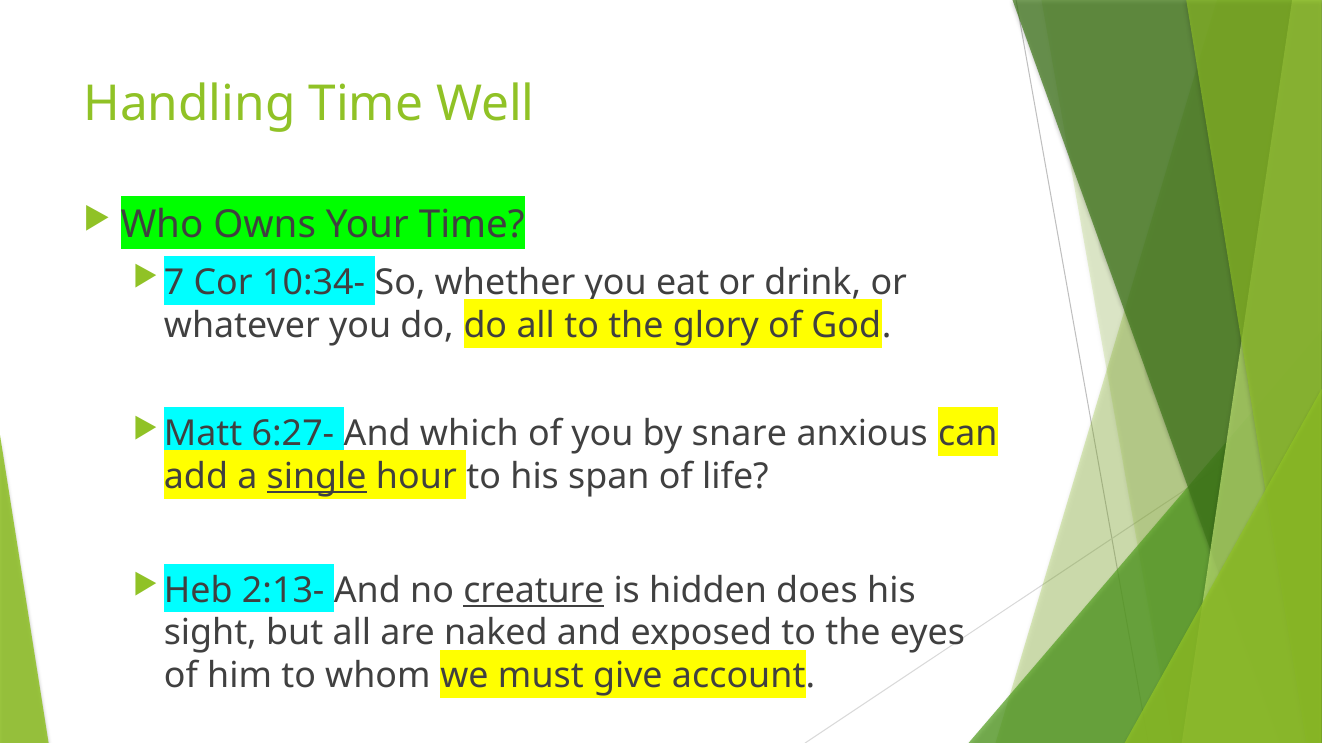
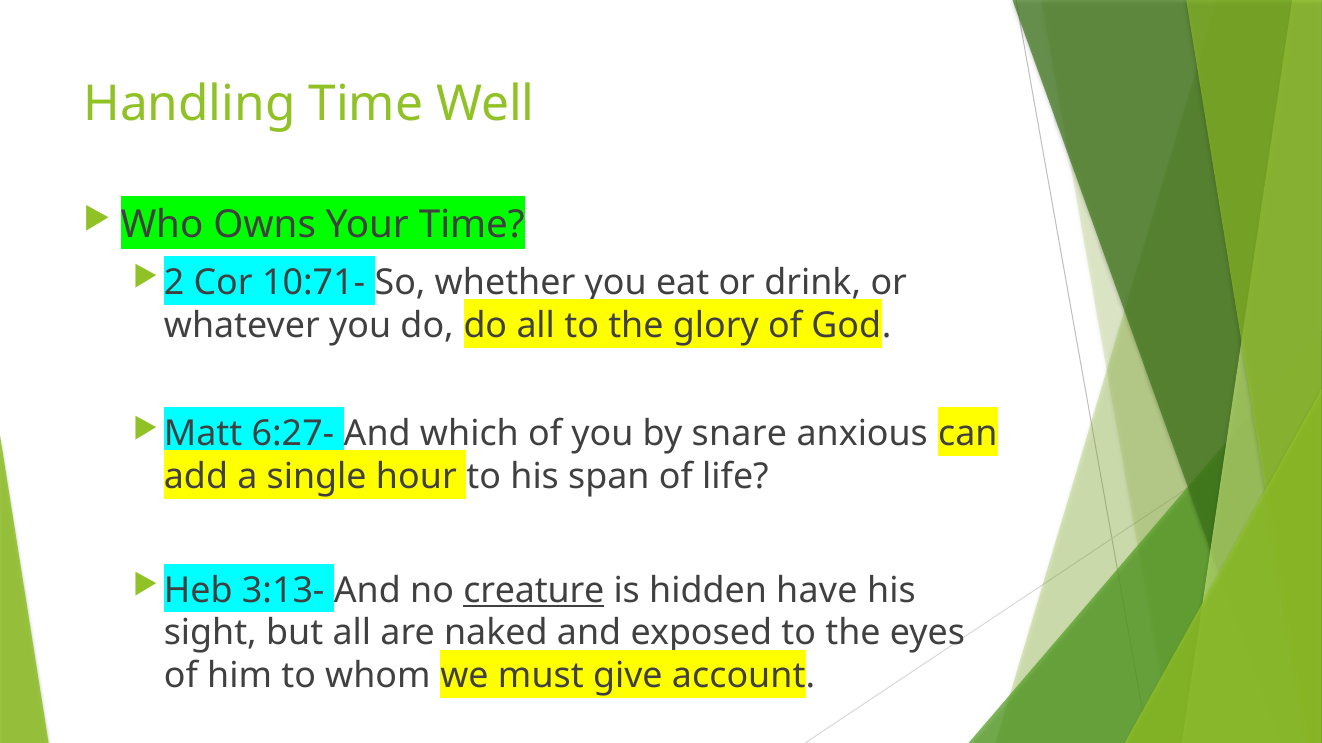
7: 7 -> 2 (174, 283)
10:34-: 10:34- -> 10:71- (314, 283)
single underline: present -> none (317, 477)
2:13-: 2:13- -> 3:13- (283, 591)
does: does -> have (817, 591)
